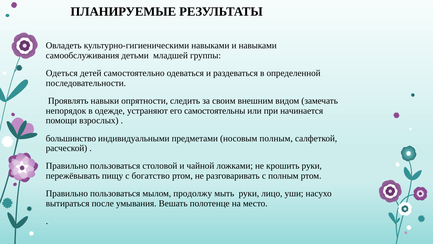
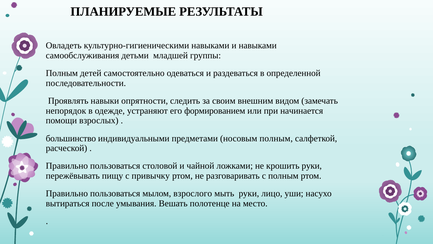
Одеться: Одеться -> Полным (62, 73)
самостоятельны: самостоятельны -> формированием (215, 111)
богатство: богатство -> привычку (151, 175)
продолжу: продолжу -> взрослого (193, 193)
